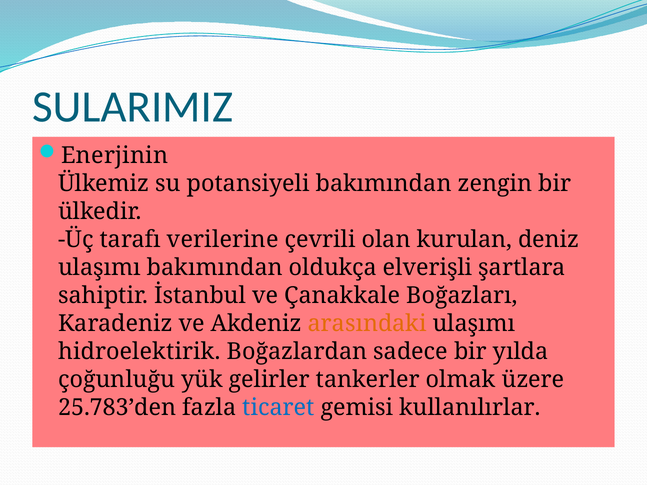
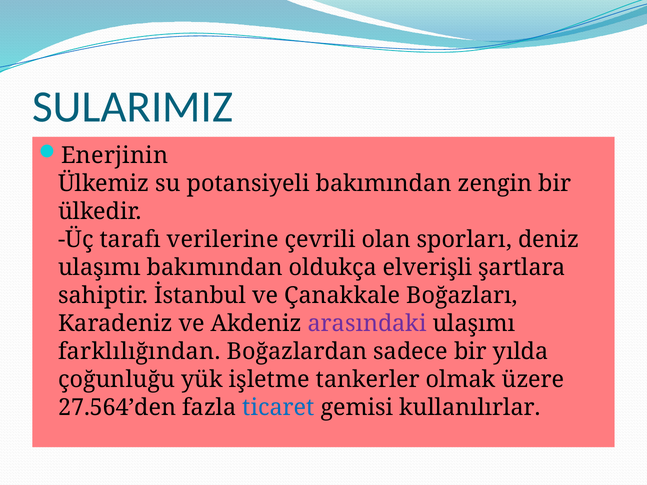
kurulan: kurulan -> sporları (464, 240)
arasındaki colour: orange -> purple (367, 324)
hidroelektirik: hidroelektirik -> farklılığından (139, 352)
gelirler: gelirler -> işletme (269, 380)
25.783’den: 25.783’den -> 27.564’den (117, 408)
